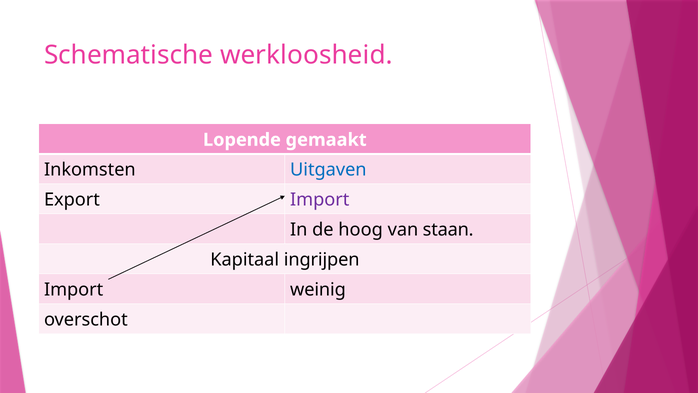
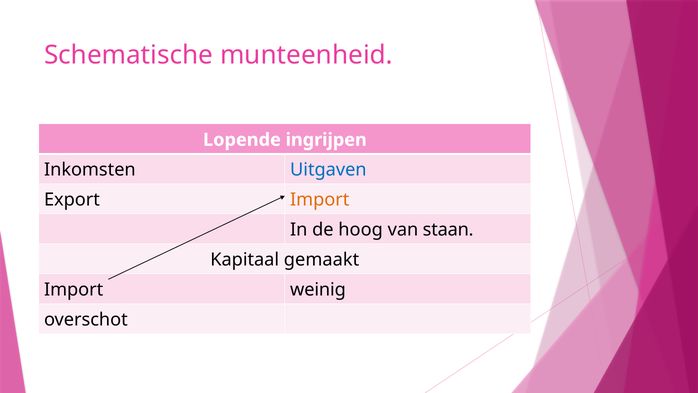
werkloosheid: werkloosheid -> munteenheid (306, 55)
gemaakt: gemaakt -> ingrijpen (326, 140)
Import colour: purple -> orange (320, 200)
ingrijpen: ingrijpen -> gemaakt (322, 259)
